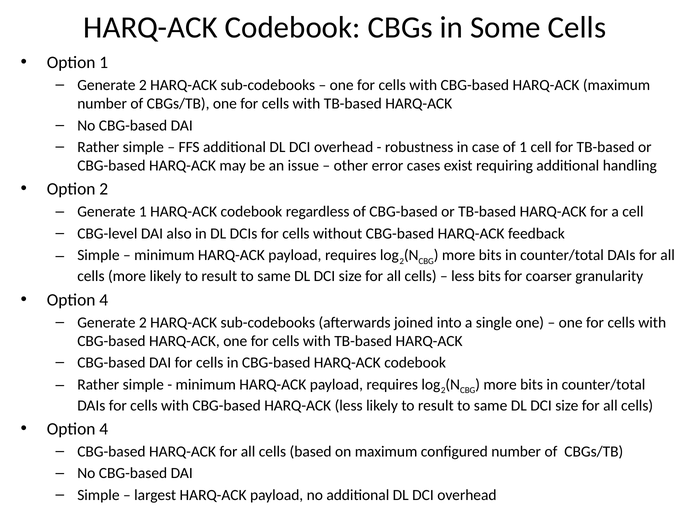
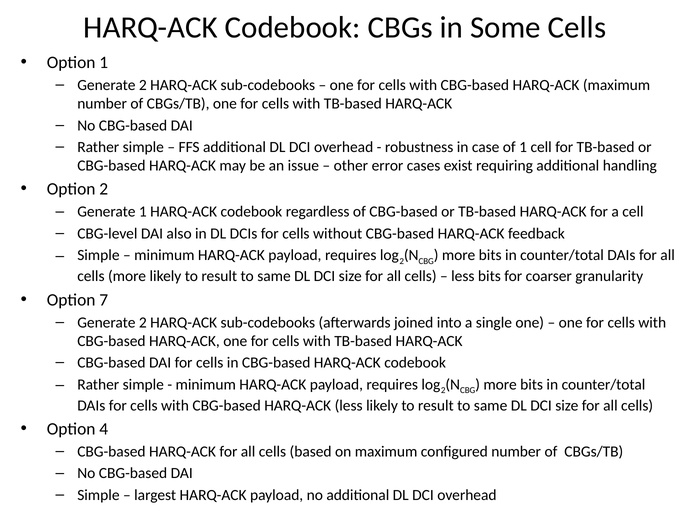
4: 4 -> 7 (104, 300)
